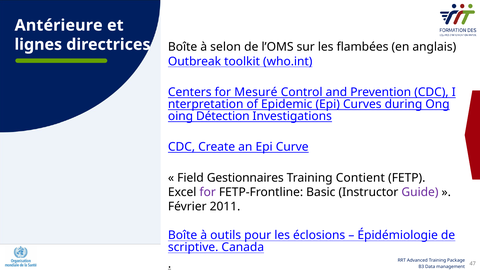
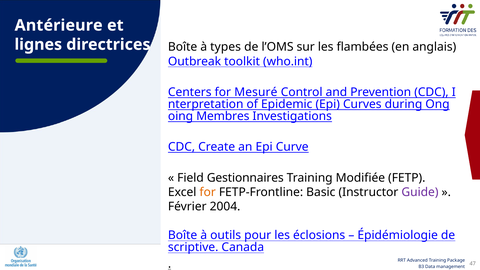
selon: selon -> types (226, 47)
Détection: Détection -> Membres (223, 116)
Contient: Contient -> Modifiée (360, 178)
for colour: purple -> orange (208, 192)
2011: 2011 -> 2004 (225, 207)
